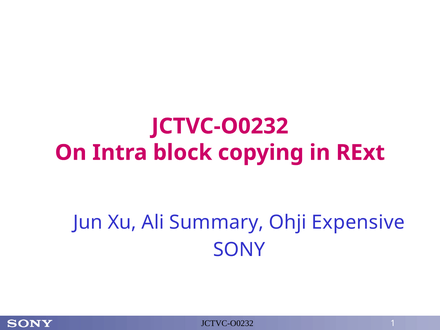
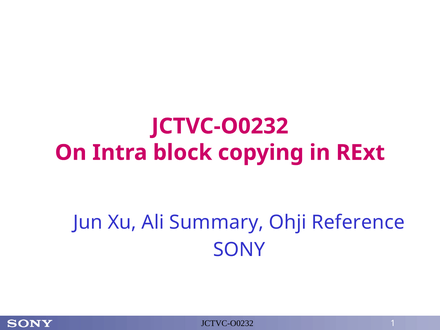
Expensive: Expensive -> Reference (358, 222)
